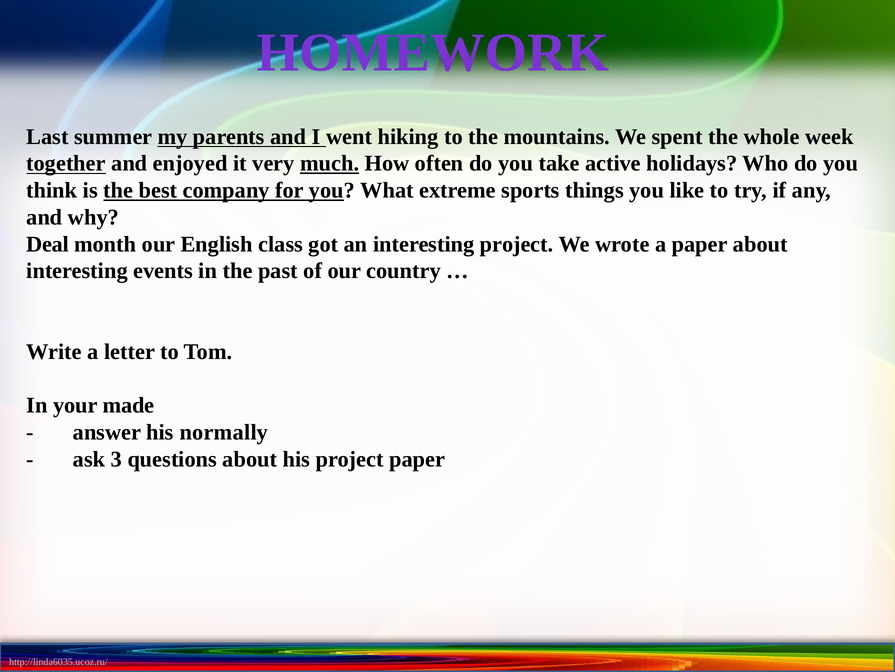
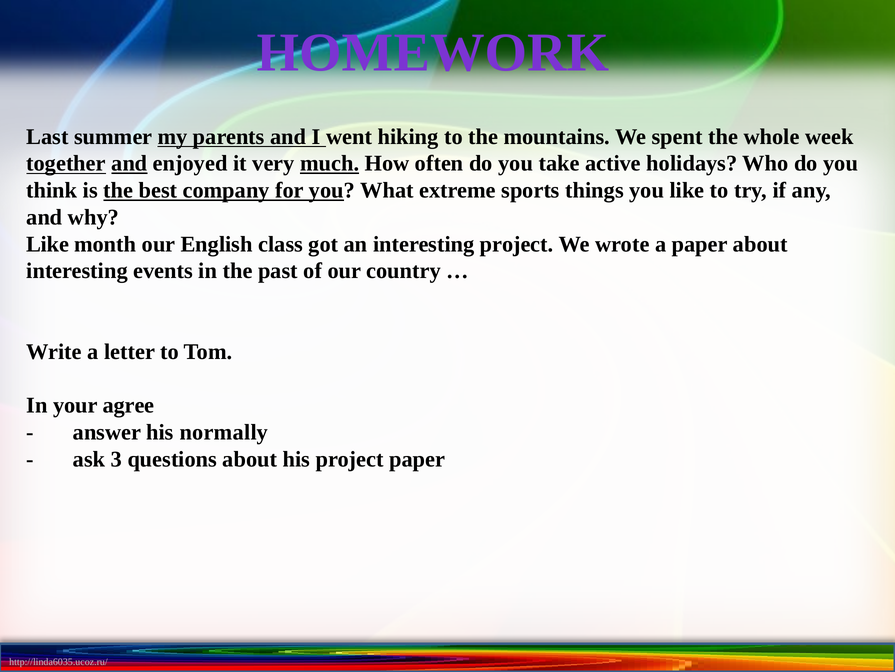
and underline: none -> present (129, 163)
Deal: Deal -> Like (48, 244)
made: made -> agree (129, 405)
